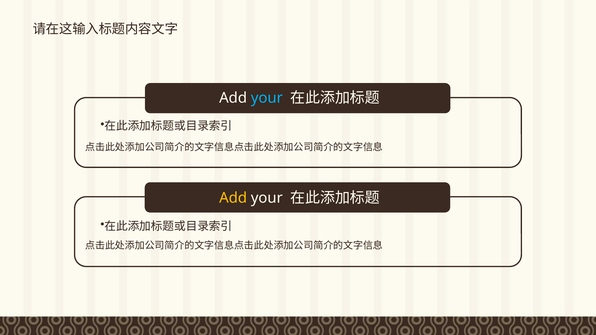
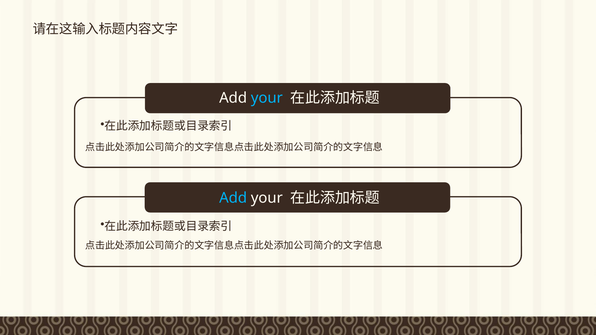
Add colour: yellow -> light blue (233, 198)
